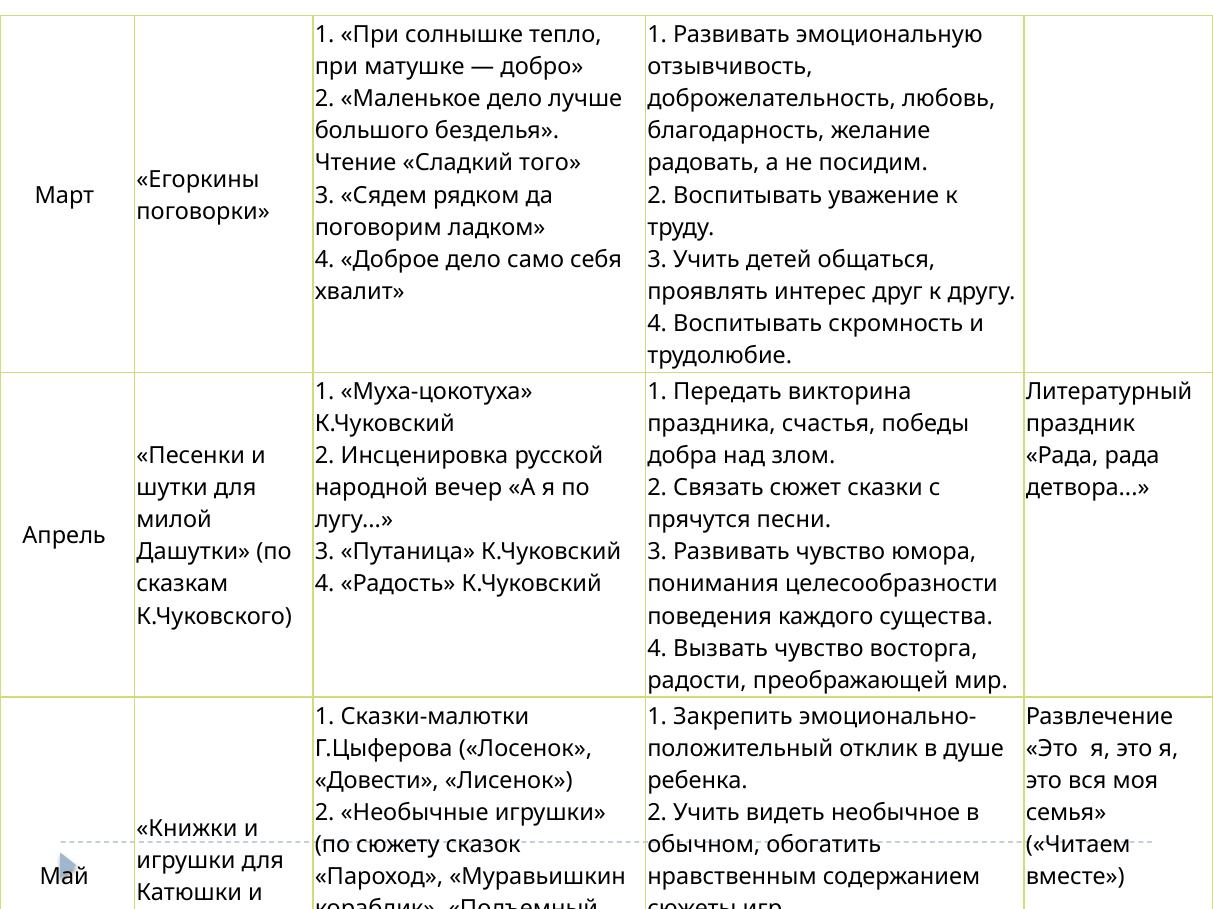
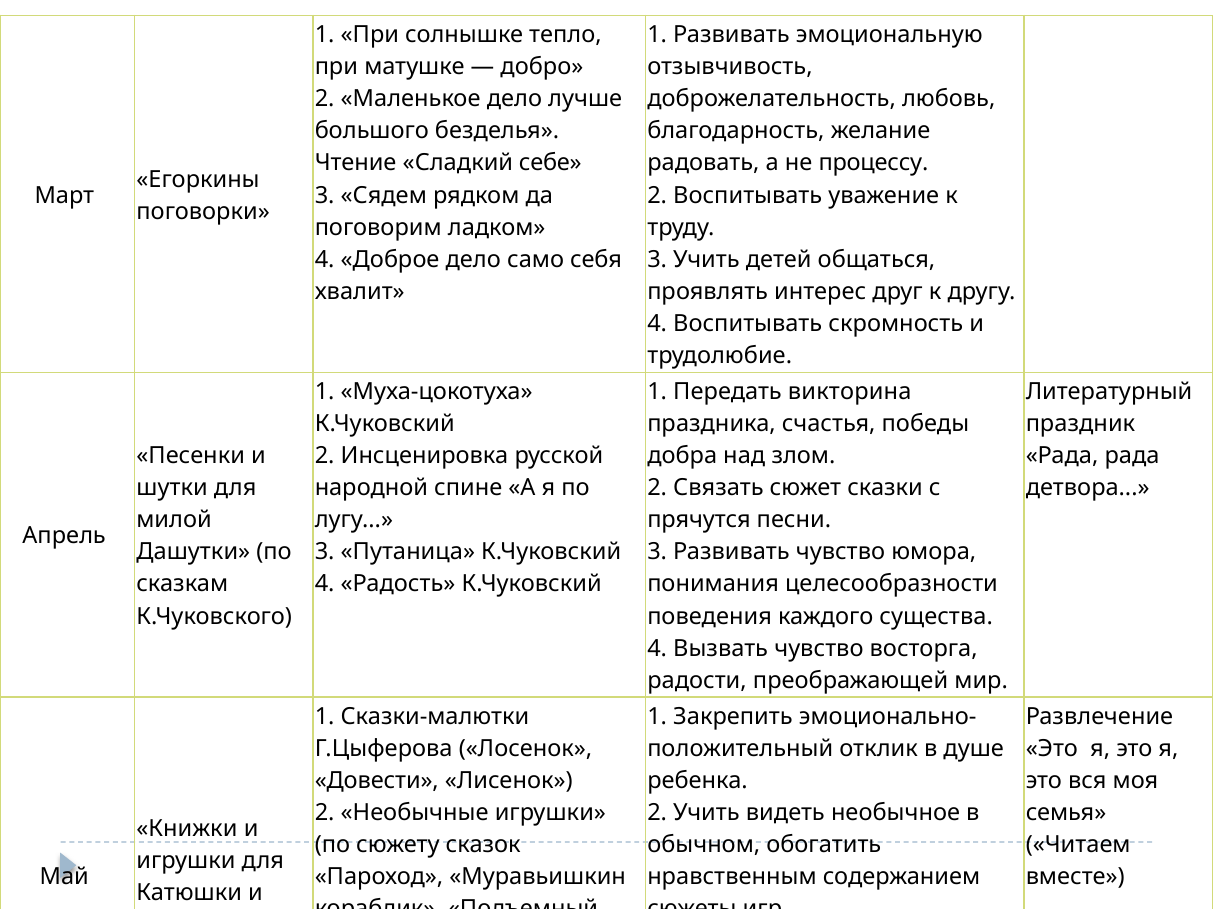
того: того -> себе (550, 163)
посидим: посидим -> процессу (873, 163)
вечер: вечер -> спине (468, 488)
